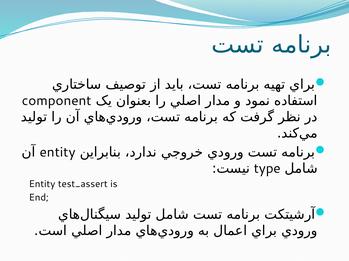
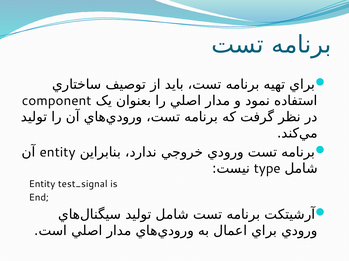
test_assert: test_assert -> test_signal (83, 185)
